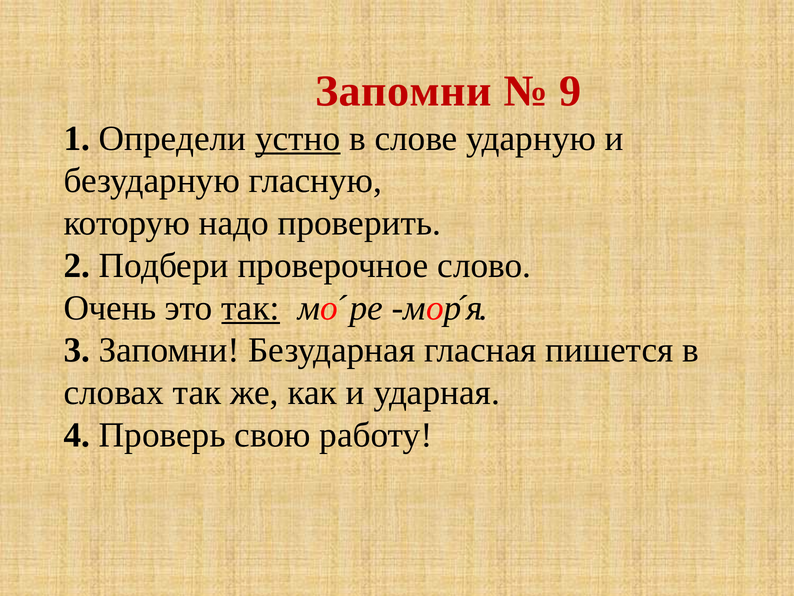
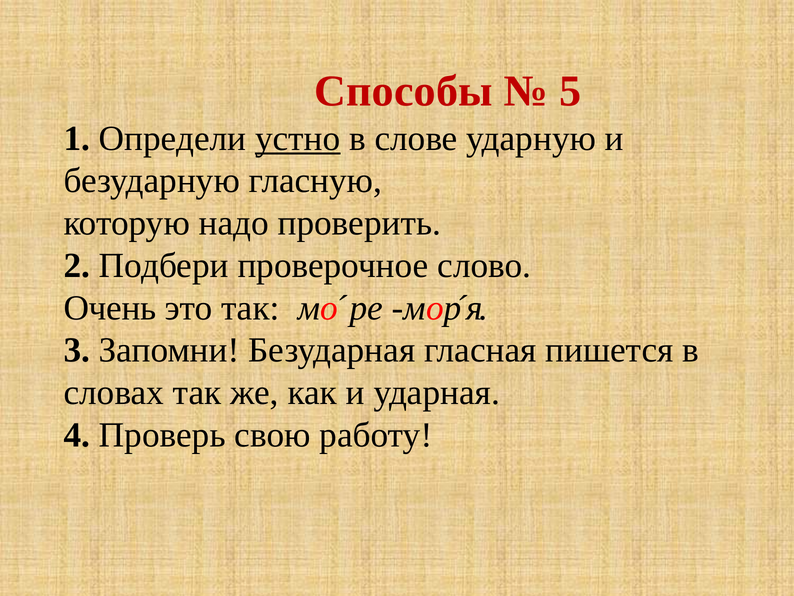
Запомни: Запомни -> Способы (404, 91)
9: 9 -> 5 (570, 91)
так underline: present -> none (251, 308)
